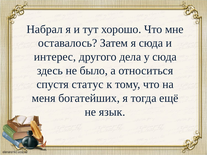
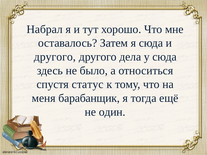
интерес: интерес -> другого (55, 57)
богатейших: богатейших -> барабанщик (89, 98)
язык: язык -> один (112, 112)
